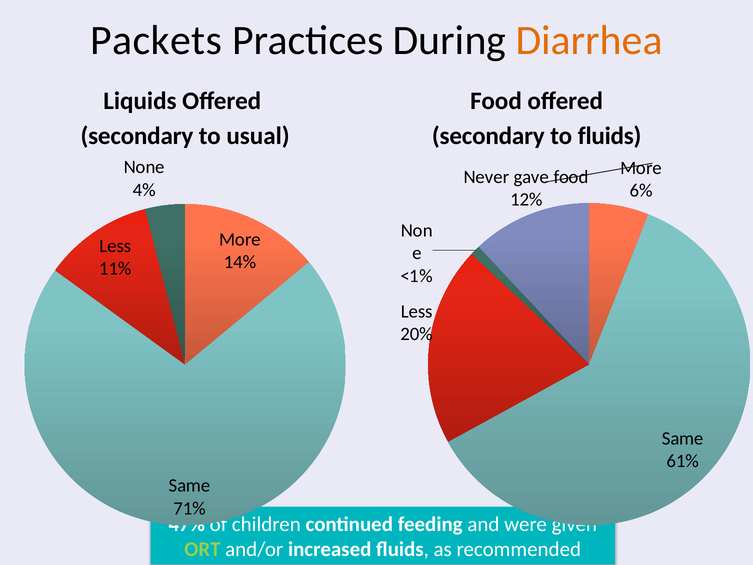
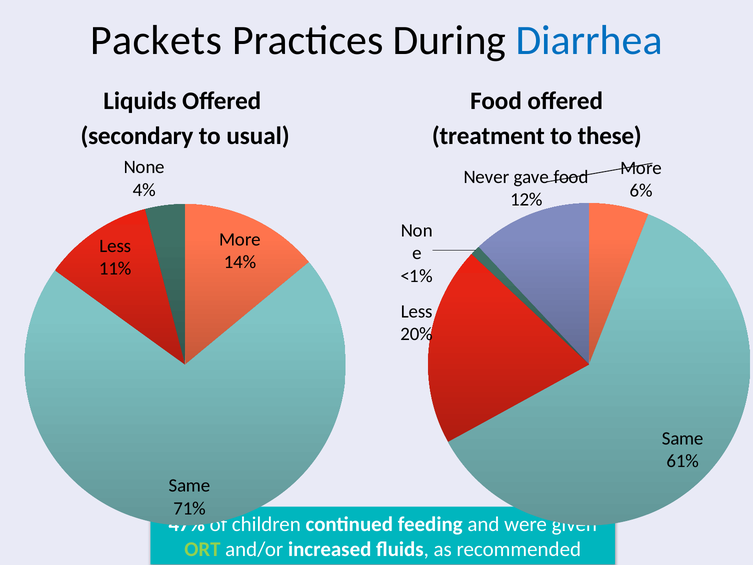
Diarrhea colour: orange -> blue (589, 41)
secondary: secondary -> treatment (488, 136)
to fluids: fluids -> these (610, 136)
